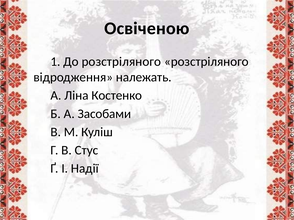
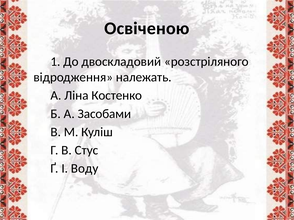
До розстріляного: розстріляного -> двоскладовий (121, 62)
Надії: Надії -> Воду (85, 169)
